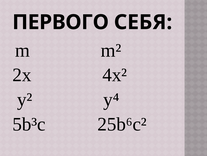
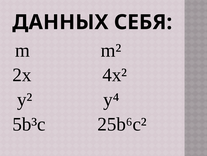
ПЕРВОГО: ПЕРВОГО -> ДАННЫХ (60, 22)
